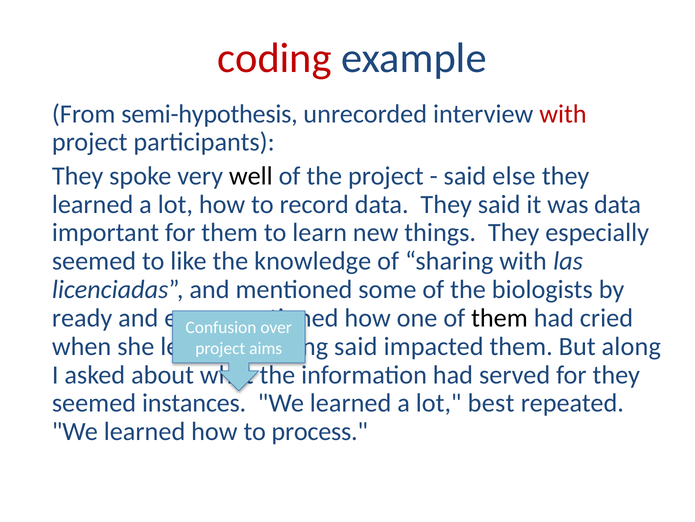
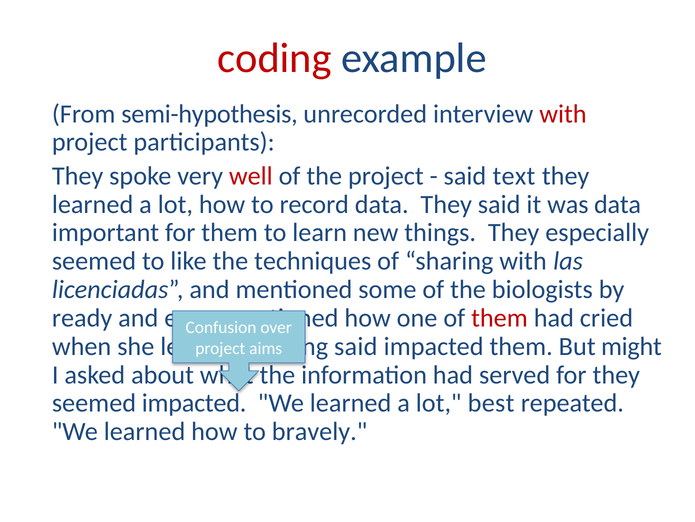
well colour: black -> red (251, 176)
else: else -> text (514, 176)
knowledge: knowledge -> techniques (313, 261)
them colour: black -> red (499, 318)
along: along -> might (631, 346)
seemed instances: instances -> impacted (194, 403)
process: process -> bravely (320, 431)
